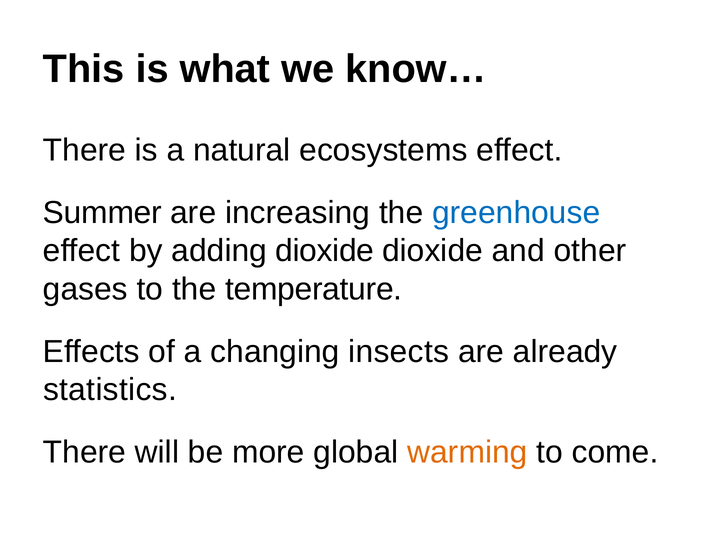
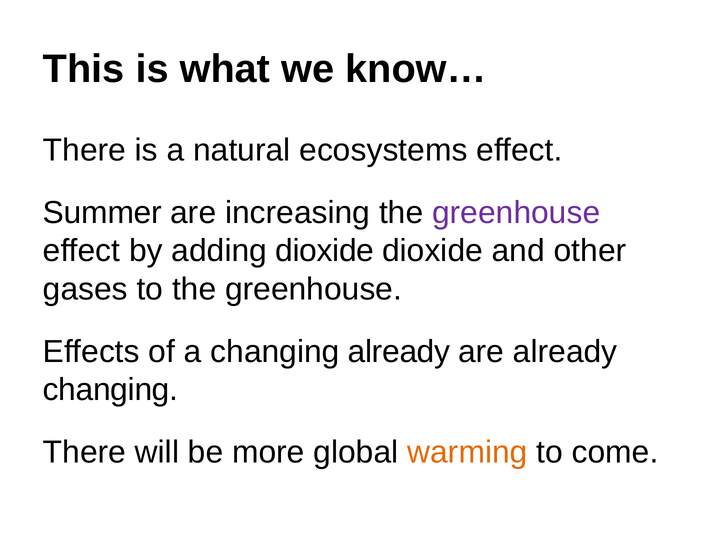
greenhouse colour: blue -> purple (516, 213)
to the temperature: temperature -> greenhouse (314, 289)
changing insects: insects -> already (399, 352)
statistics: statistics -> changing (110, 390)
